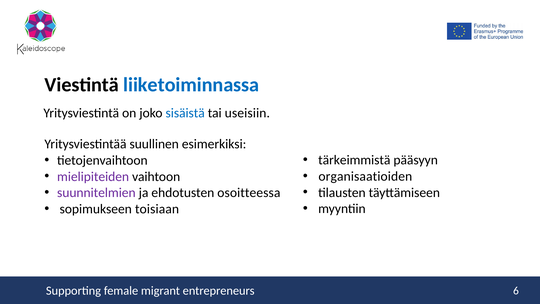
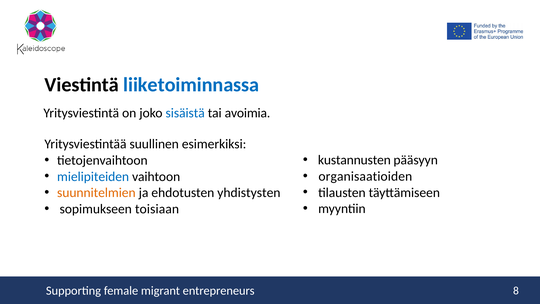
useisiin: useisiin -> avoimia (247, 113)
tärkeimmistä: tärkeimmistä -> kustannusten (354, 160)
mielipiteiden colour: purple -> blue (93, 176)
suunnitelmien colour: purple -> orange (96, 193)
osoitteessa: osoitteessa -> yhdistysten (249, 193)
6: 6 -> 8 (516, 291)
